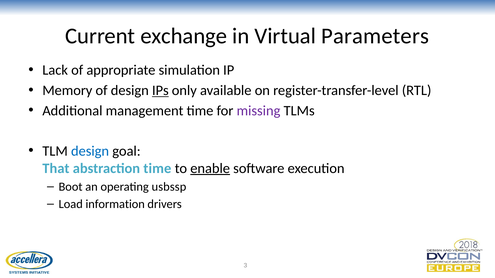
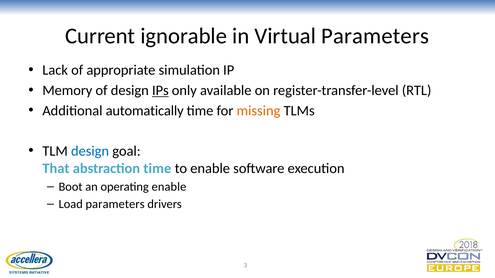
exchange: exchange -> ignorable (184, 36)
management: management -> automatically (145, 111)
missing colour: purple -> orange (258, 111)
enable underline: present -> none (210, 169)
operating usbssp: usbssp -> enable (169, 187)
Load information: information -> parameters (115, 204)
